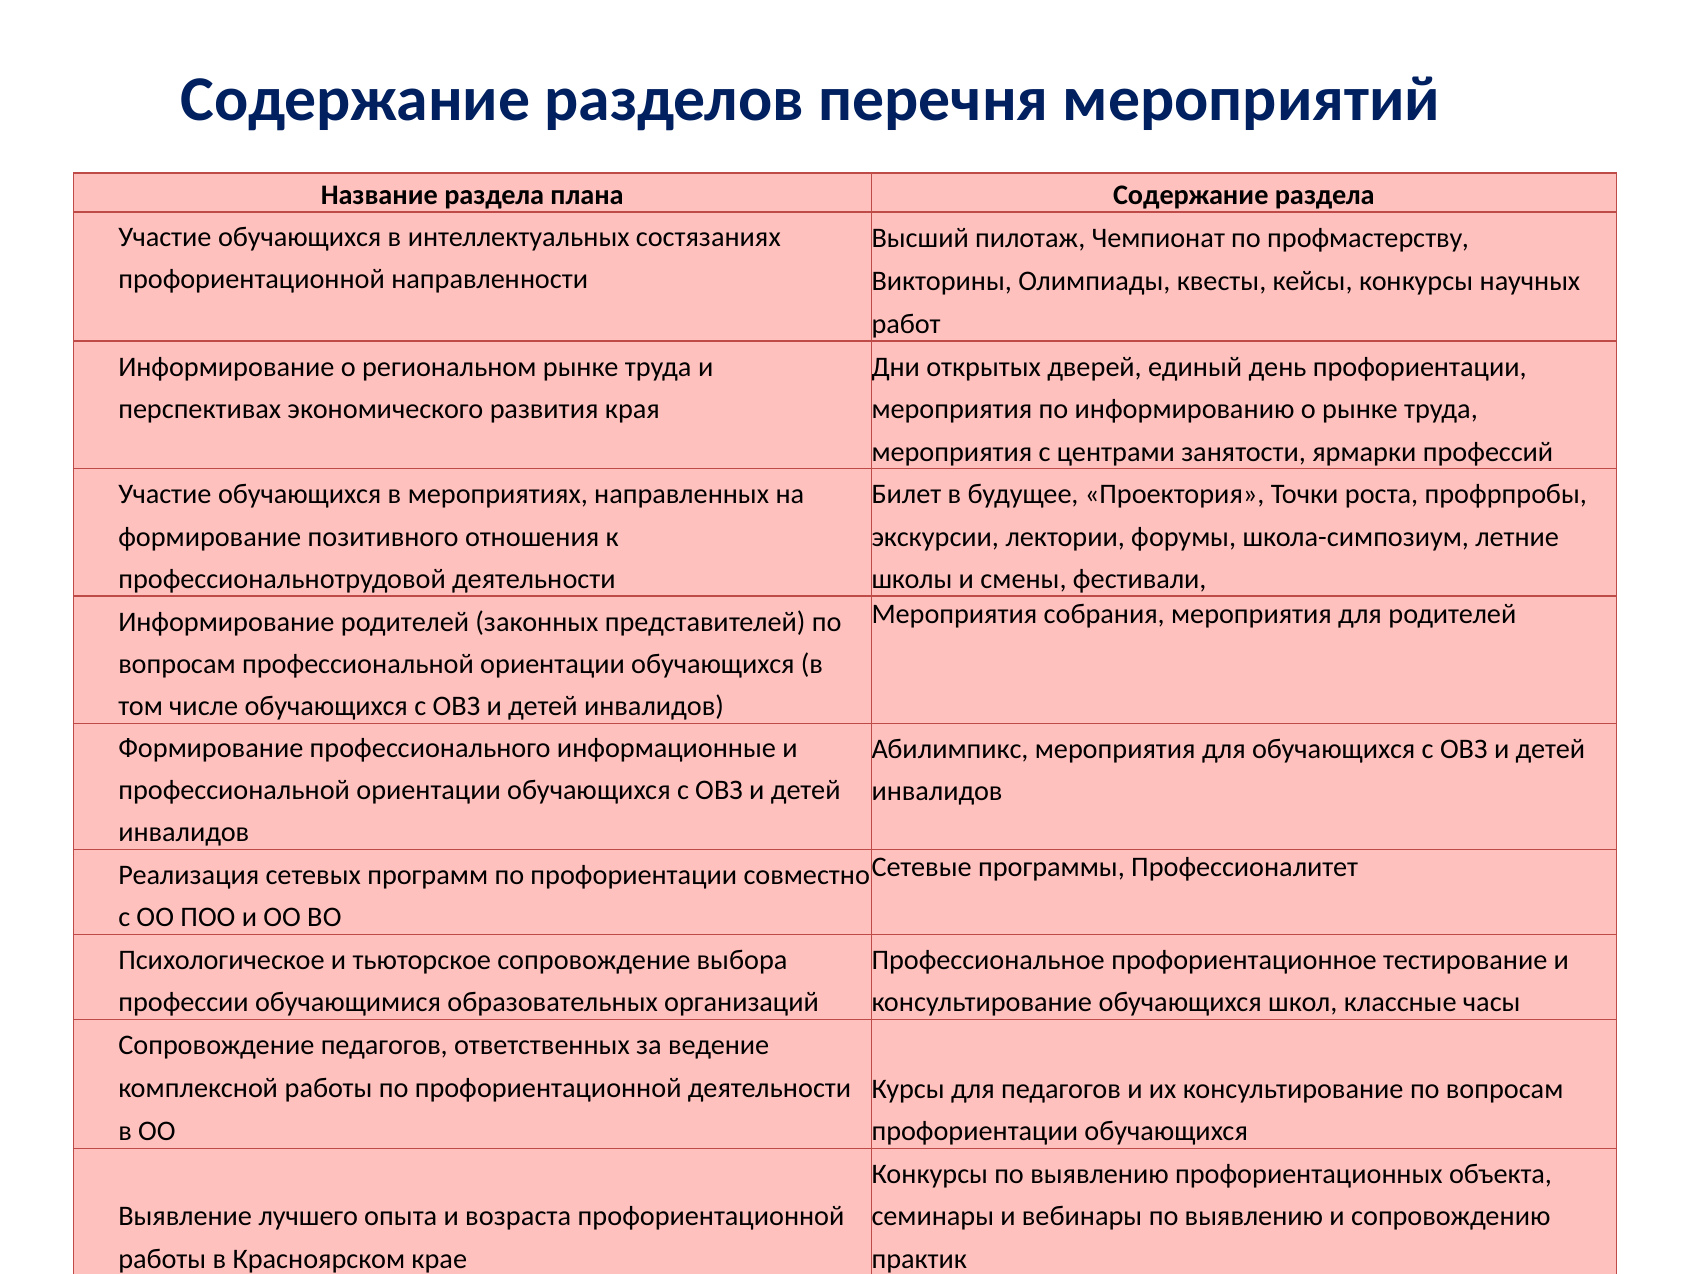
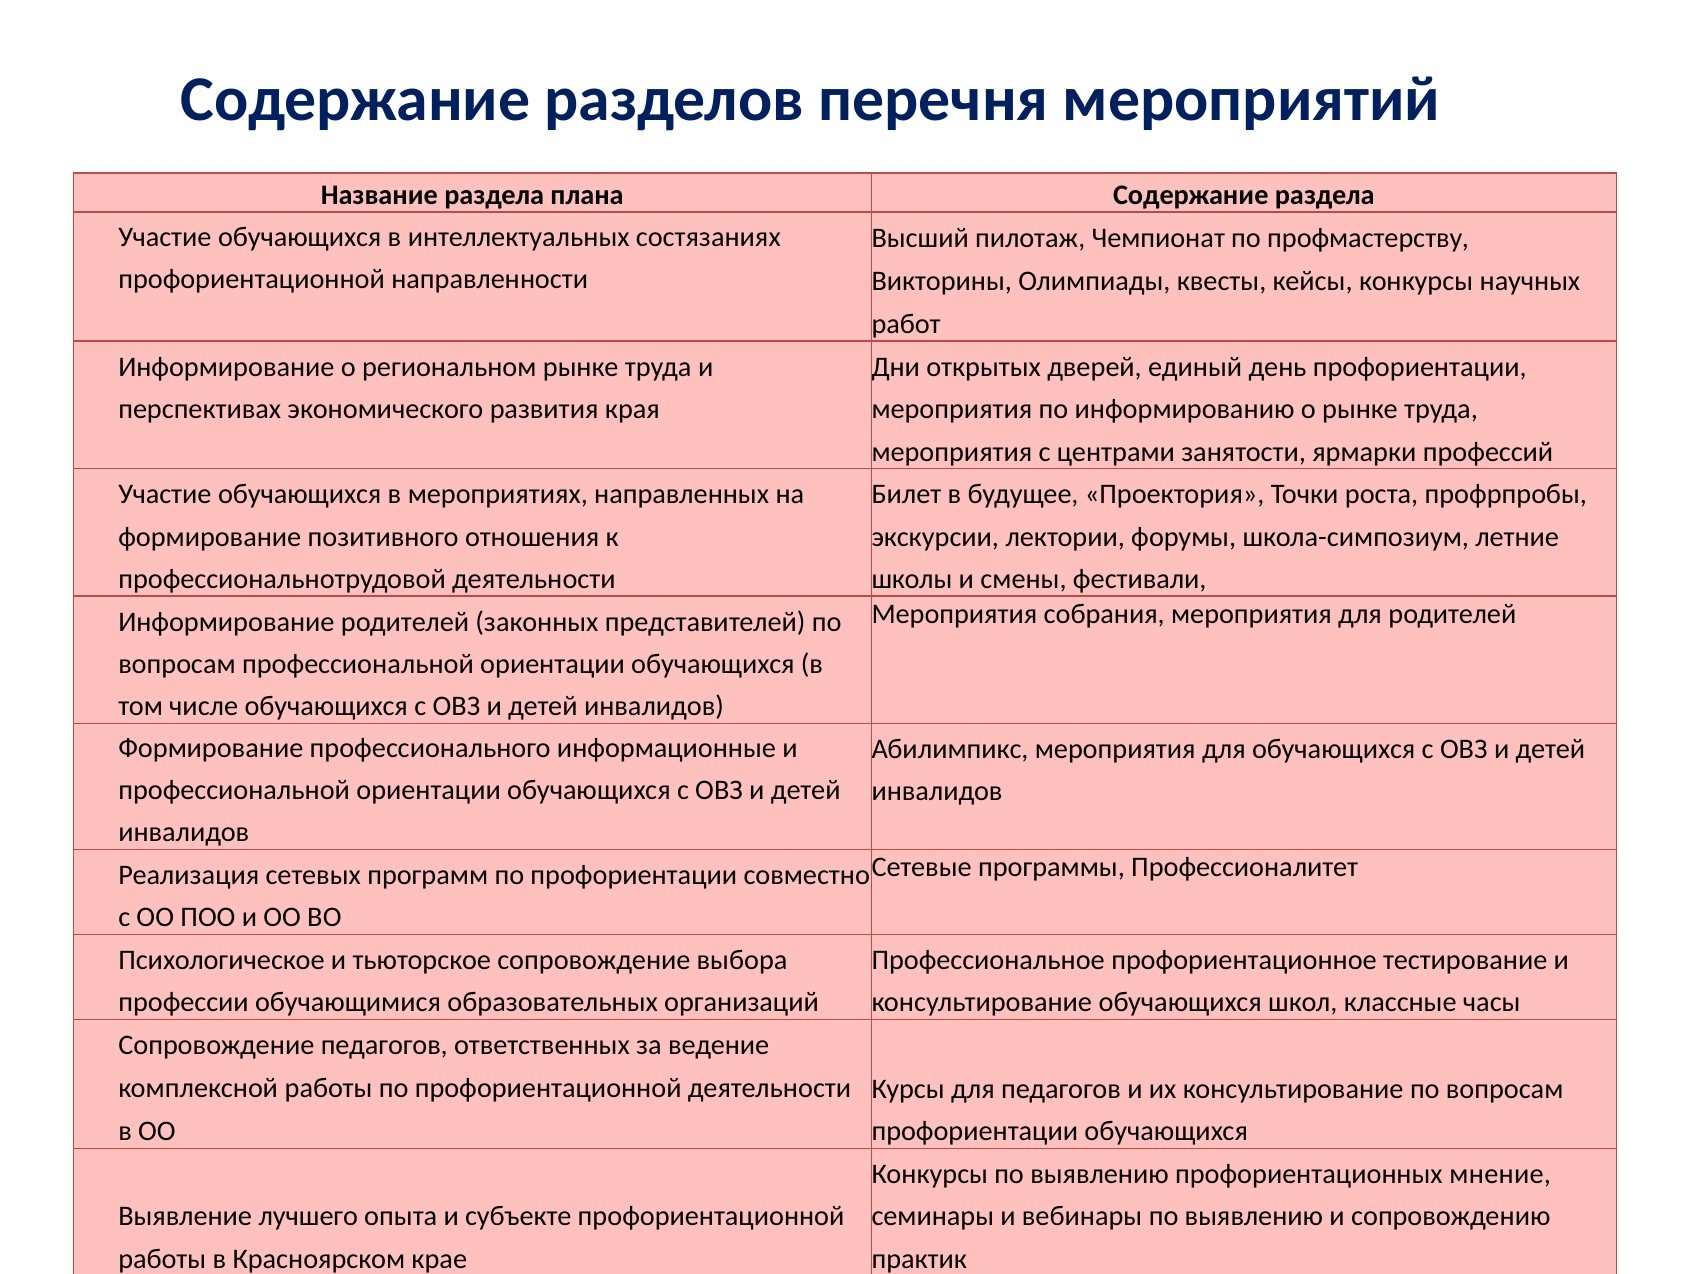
объекта: объекта -> мнение (1500, 1174)
возраста: возраста -> субъекте (518, 1217)
